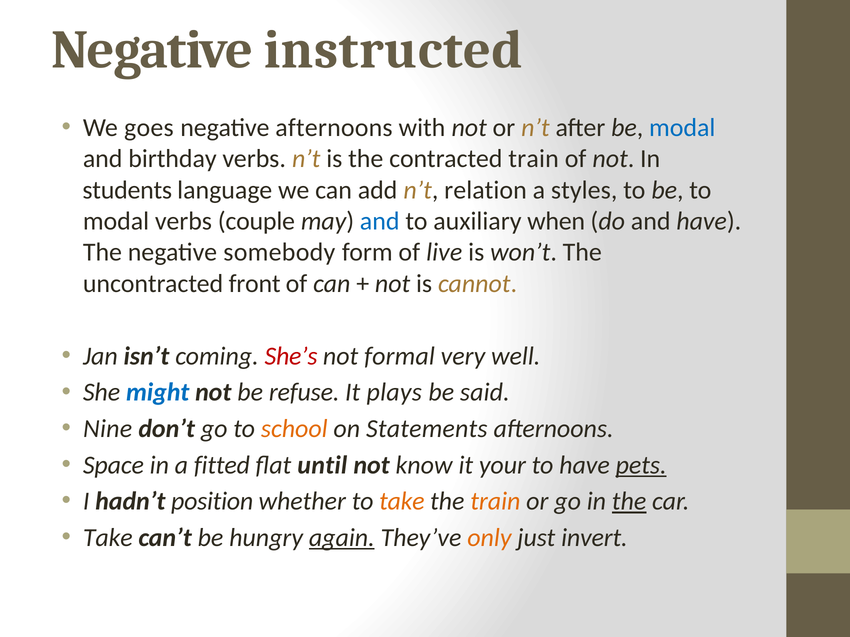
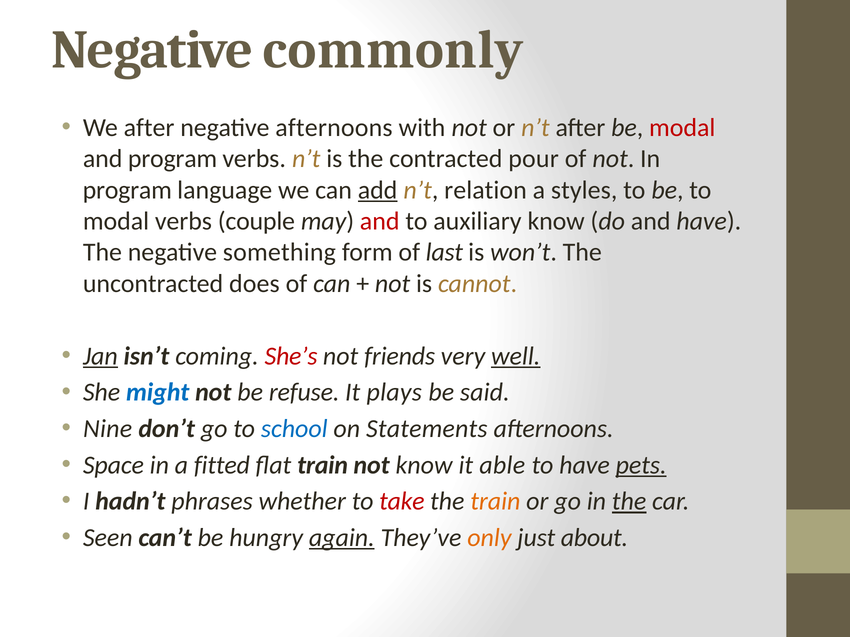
instructed: instructed -> commonly (393, 50)
We goes: goes -> after (149, 128)
modal colour: blue -> red (682, 128)
and birthday: birthday -> program (173, 159)
contracted train: train -> pour (534, 159)
students: students -> program (127, 190)
add underline: none -> present (378, 190)
and colour: blue -> red (380, 221)
auxiliary when: when -> know (556, 221)
somebody: somebody -> something (279, 253)
live: live -> last (444, 253)
front: front -> does (254, 284)
Jan underline: none -> present (100, 356)
formal: formal -> friends (400, 356)
well underline: none -> present (516, 356)
school colour: orange -> blue (294, 429)
flat until: until -> train (323, 465)
your: your -> able (502, 465)
position: position -> phrases (212, 502)
take colour: orange -> red (402, 502)
Take: Take -> Seen (108, 538)
invert: invert -> about (594, 538)
